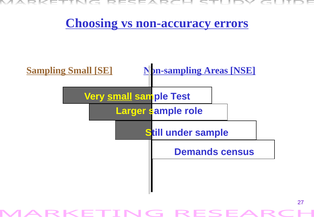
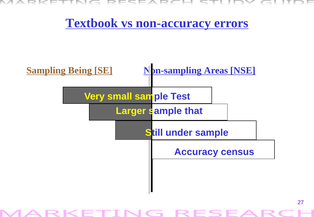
Choosing: Choosing -> Textbook (92, 23)
Sampling Small: Small -> Being (80, 71)
small underline: present -> none (120, 97)
role: role -> that (194, 111)
Demands: Demands -> Accuracy (196, 152)
